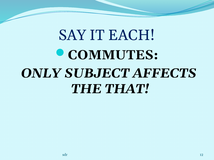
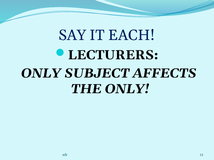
COMMUTES: COMMUTES -> LECTURERS (113, 55)
THE THAT: THAT -> ONLY (127, 89)
